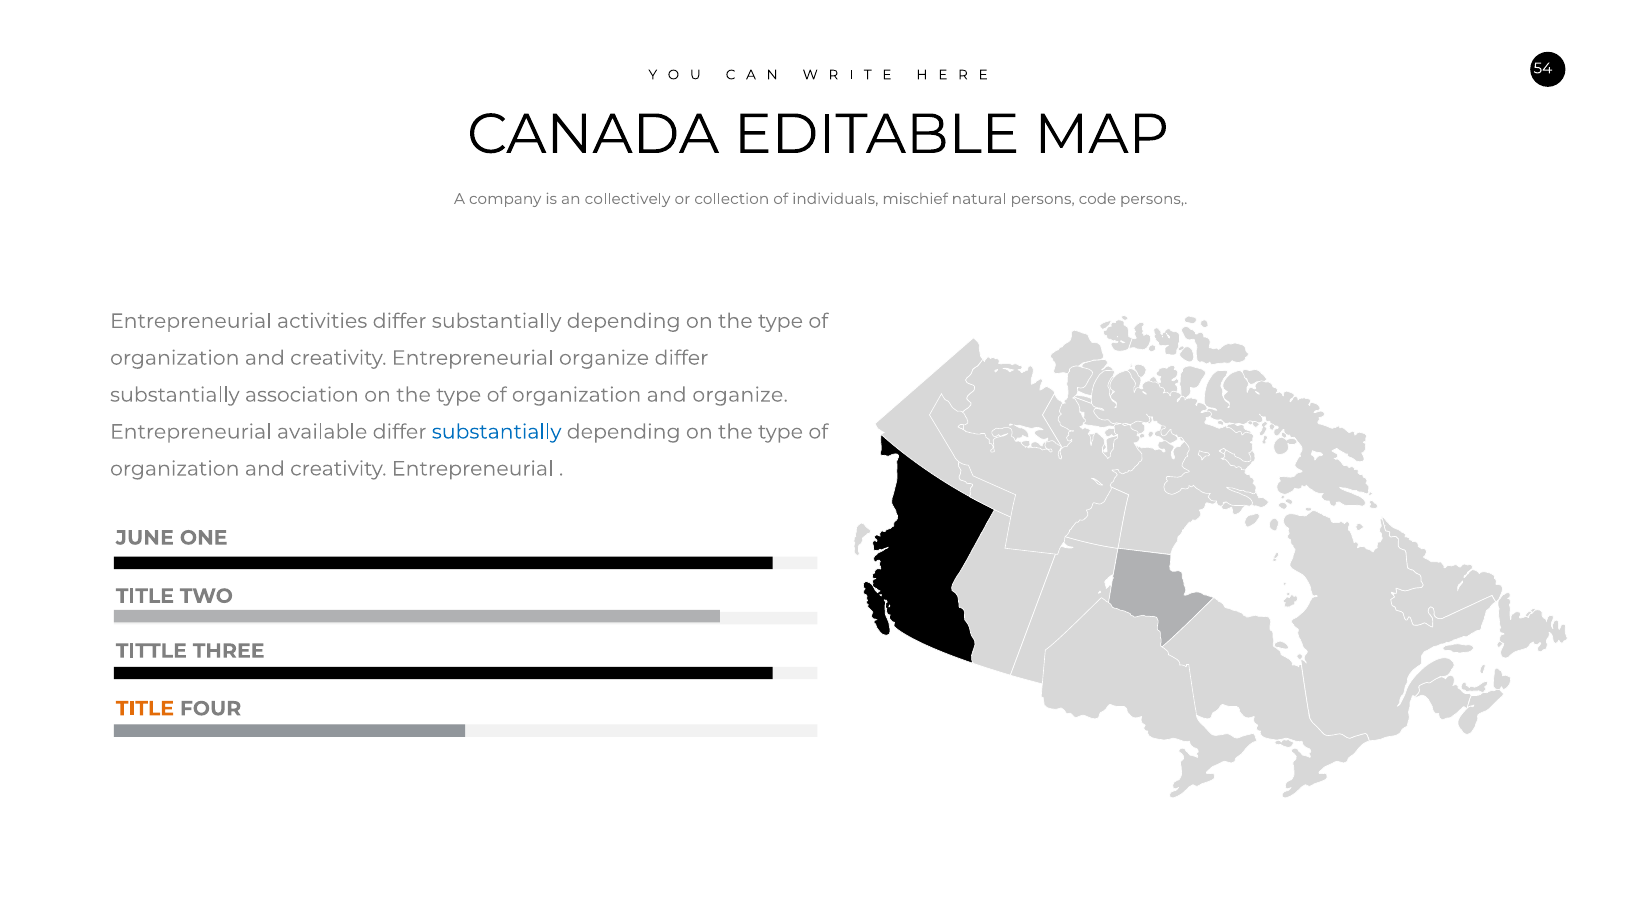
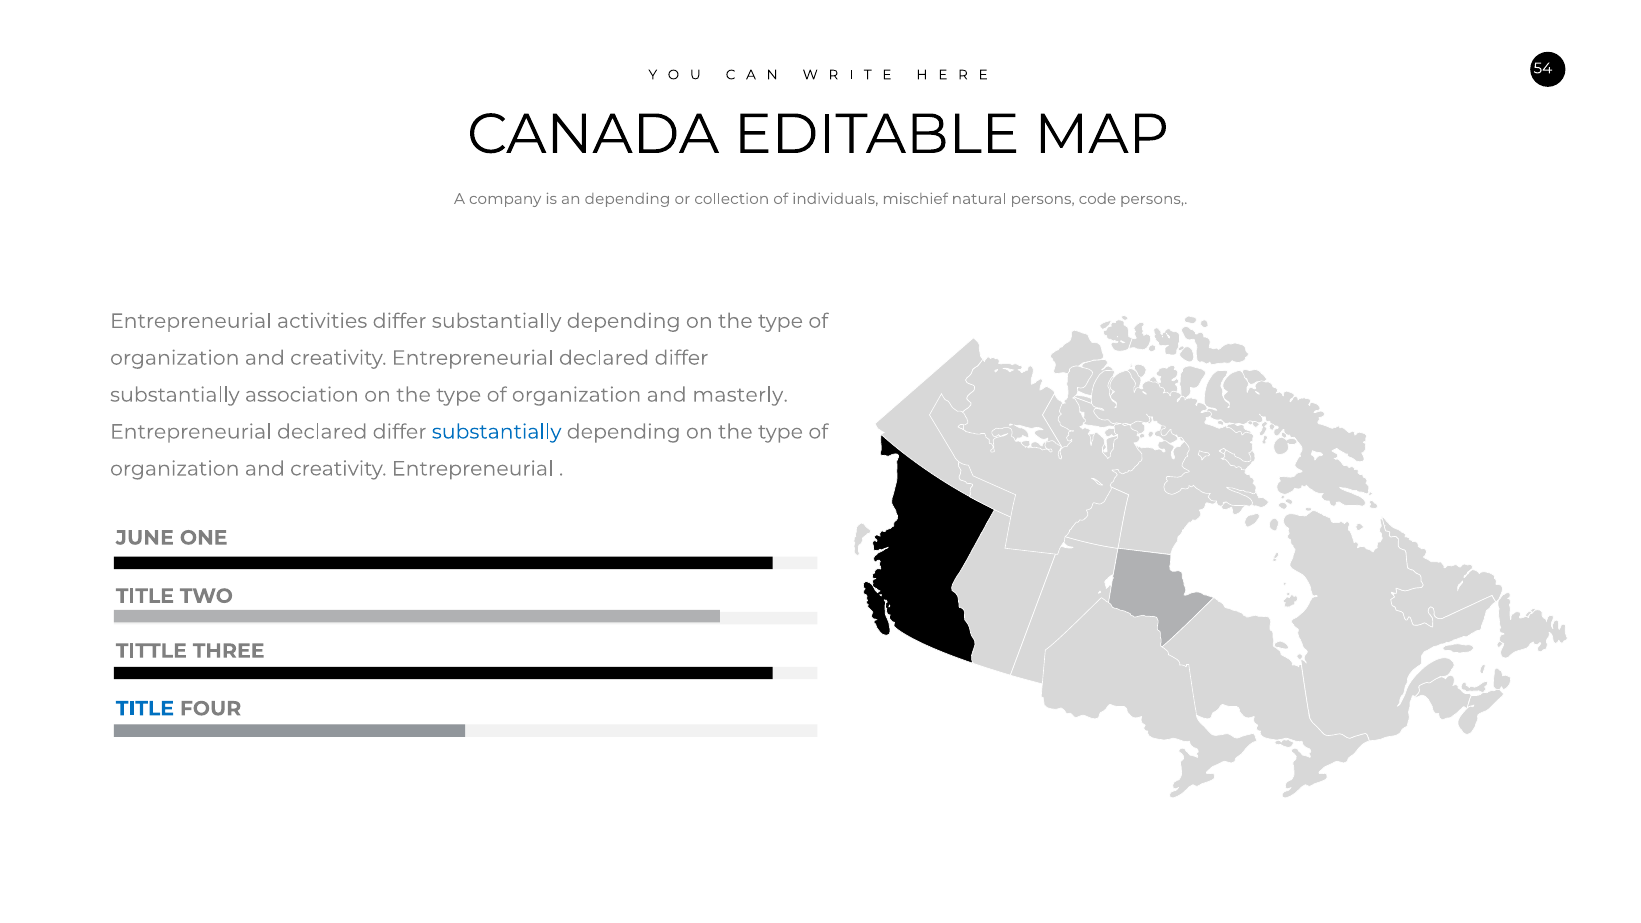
an collectively: collectively -> depending (627, 199)
creativity Entrepreneurial organize: organize -> declared (604, 358)
and organize: organize -> masterly (740, 395)
available: available -> declared (322, 432)
TITLE colour: orange -> blue (145, 709)
